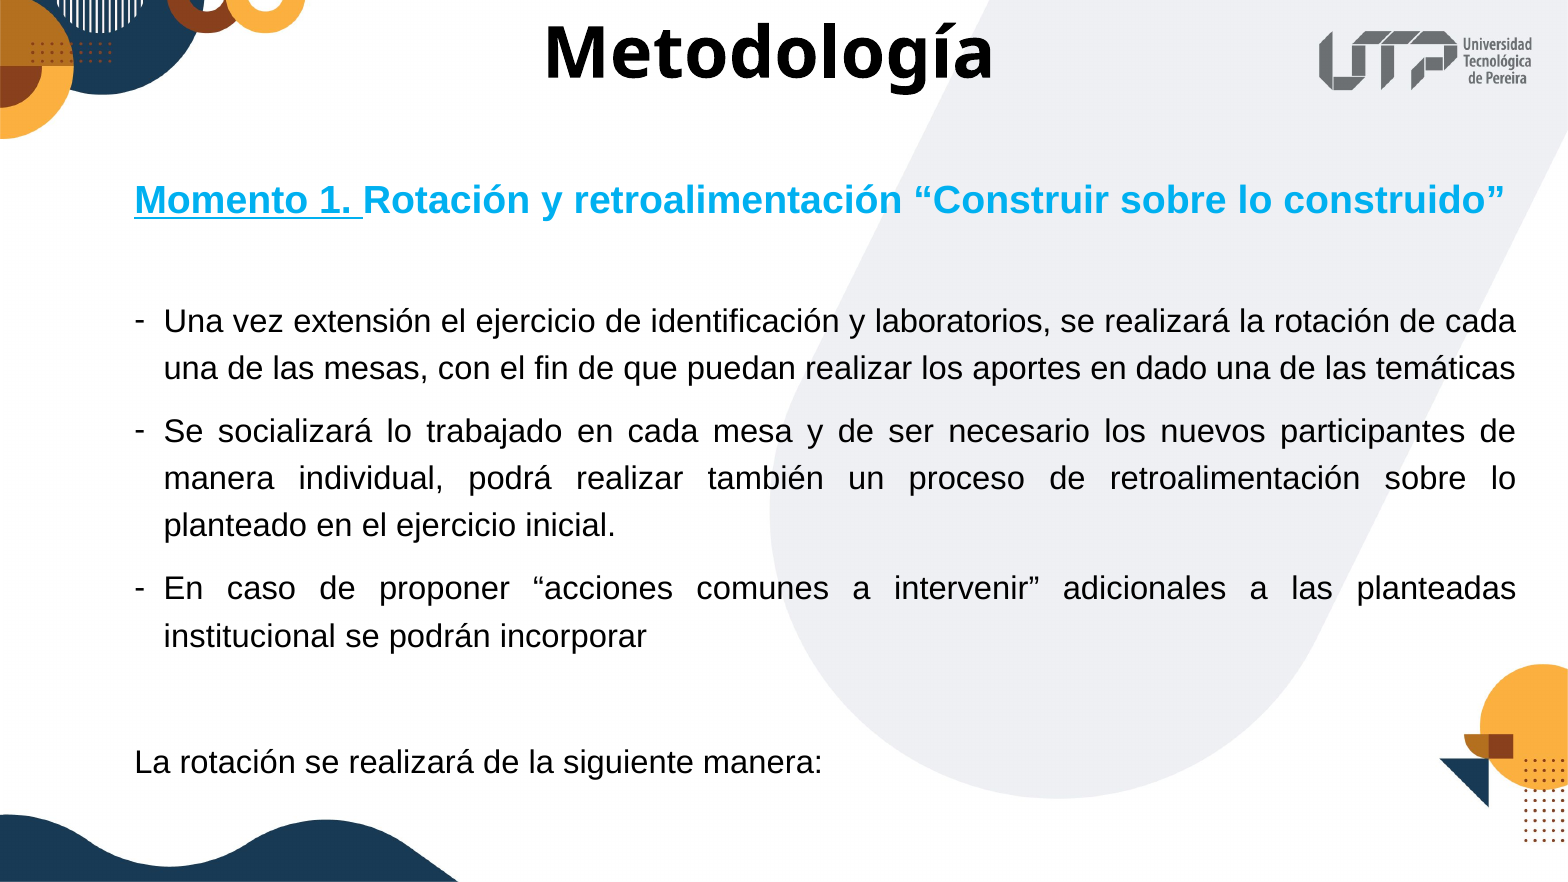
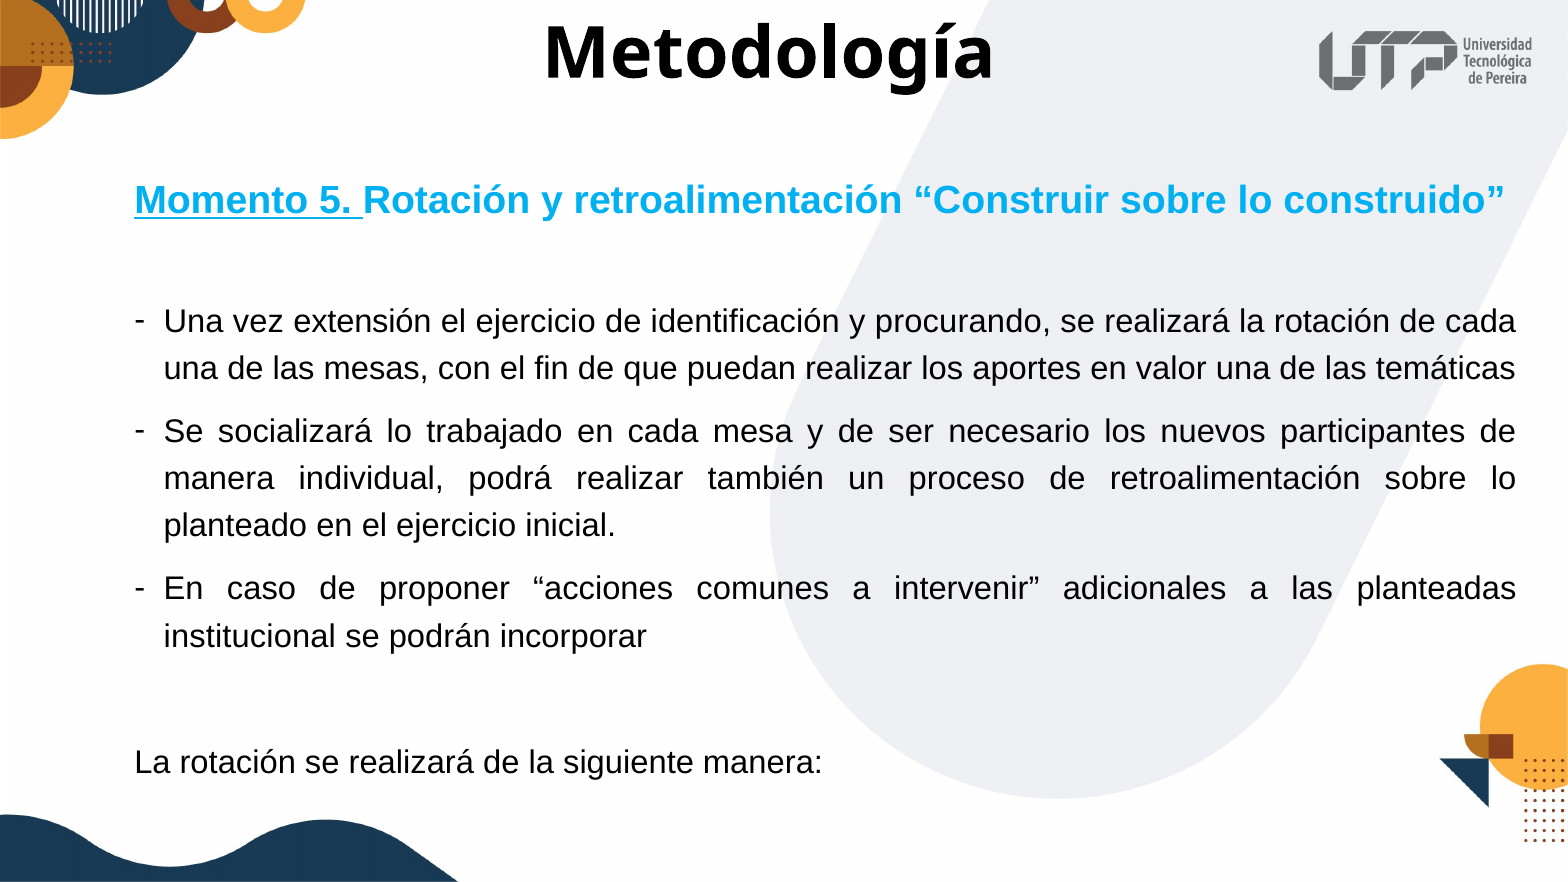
1: 1 -> 5 (336, 201)
laboratorios: laboratorios -> procurando (963, 321)
dado: dado -> valor (1171, 368)
